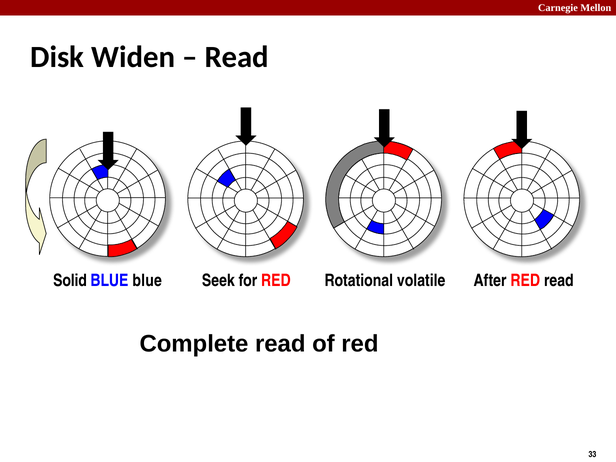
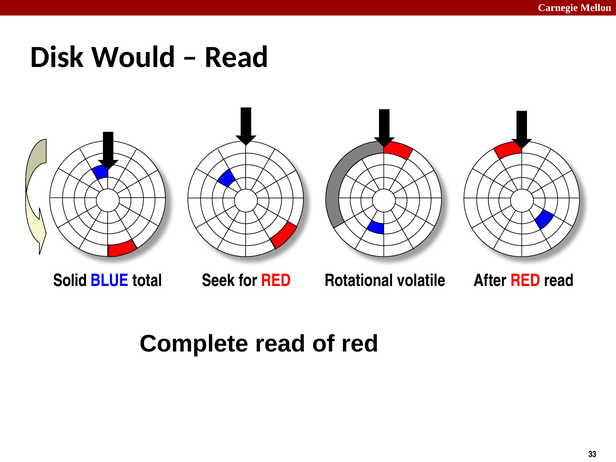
Widen: Widen -> Would (133, 57)
BLUE blue: blue -> total (147, 280)
